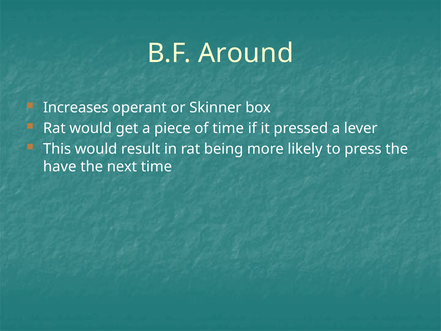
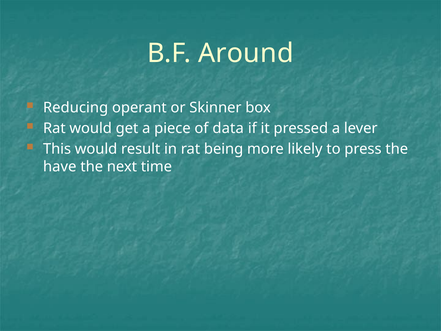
Increases: Increases -> Reducing (76, 108)
of time: time -> data (228, 128)
